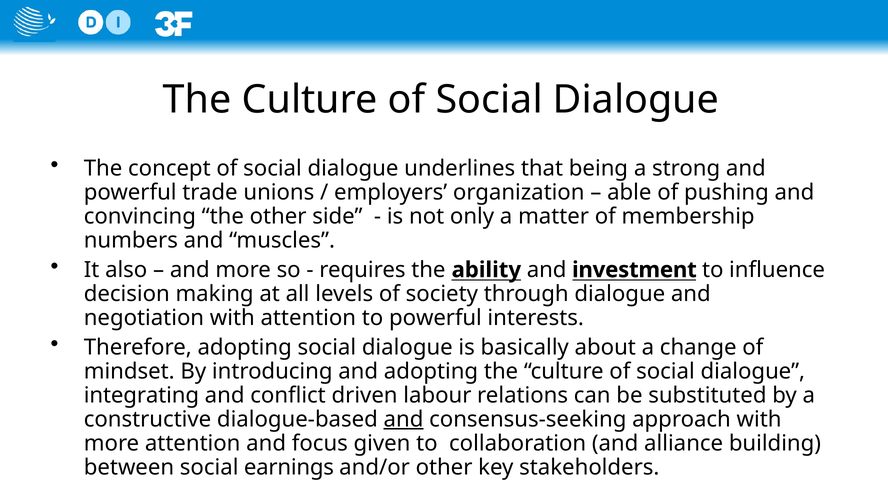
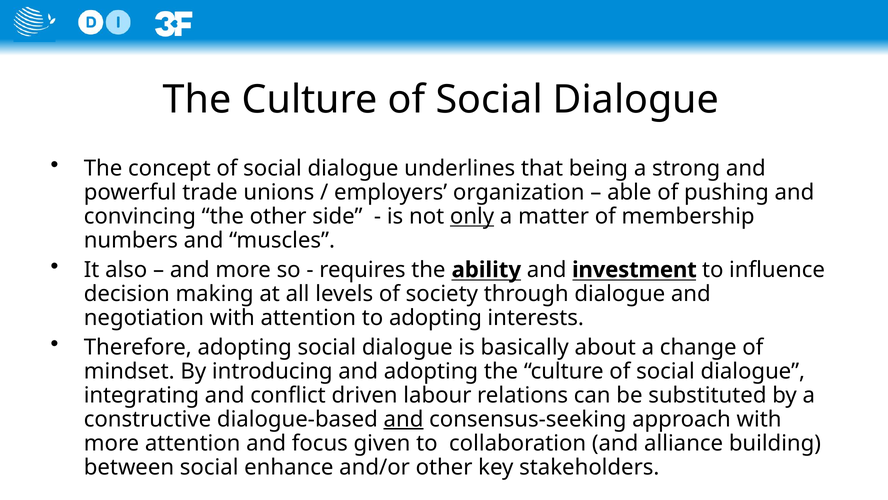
only underline: none -> present (472, 216)
to powerful: powerful -> adopting (436, 318)
earnings: earnings -> enhance (289, 467)
